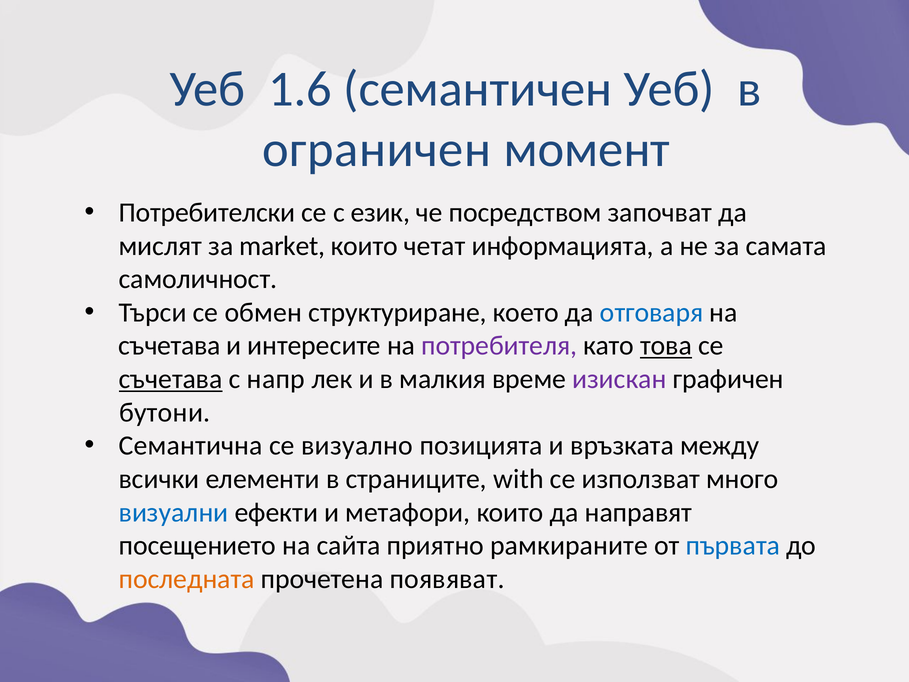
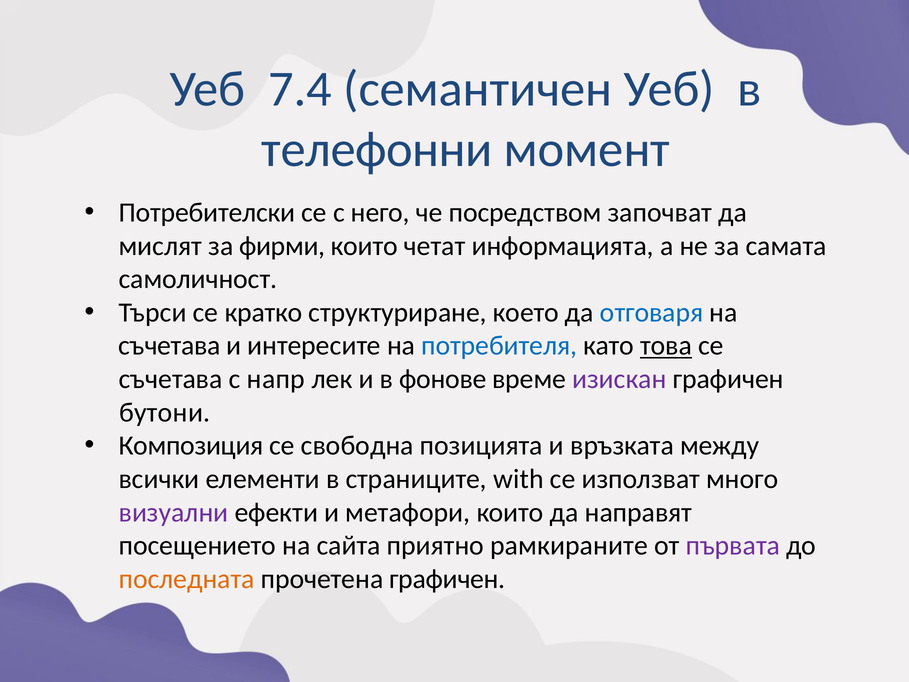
1.6: 1.6 -> 7.4 (300, 89)
ограничен: ограничен -> телефонни (377, 150)
език: език -> него (380, 212)
market: market -> фирми (282, 246)
обмен: обмен -> кратко (264, 312)
потребителя colour: purple -> blue (499, 346)
съчетава underline: present -> none (171, 379)
малкия: малкия -> фонове (443, 379)
Семантична: Семантична -> Композиция (191, 446)
визуално: визуално -> свободна (357, 446)
визуални colour: blue -> purple (174, 512)
първата colour: blue -> purple (733, 546)
прочетена появяват: появяват -> графичен (447, 579)
